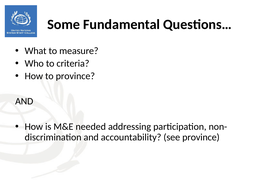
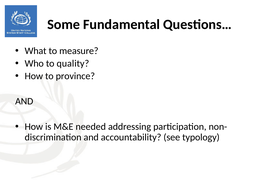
criteria: criteria -> quality (73, 63)
see province: province -> typology (201, 137)
